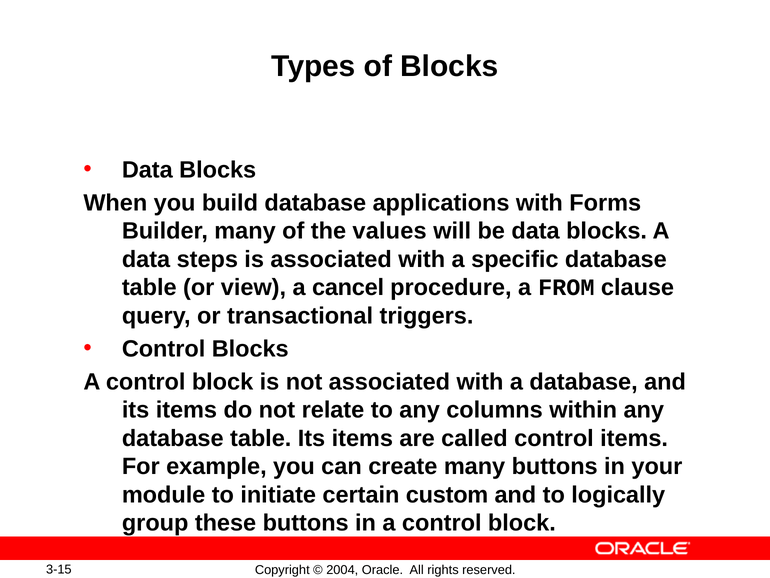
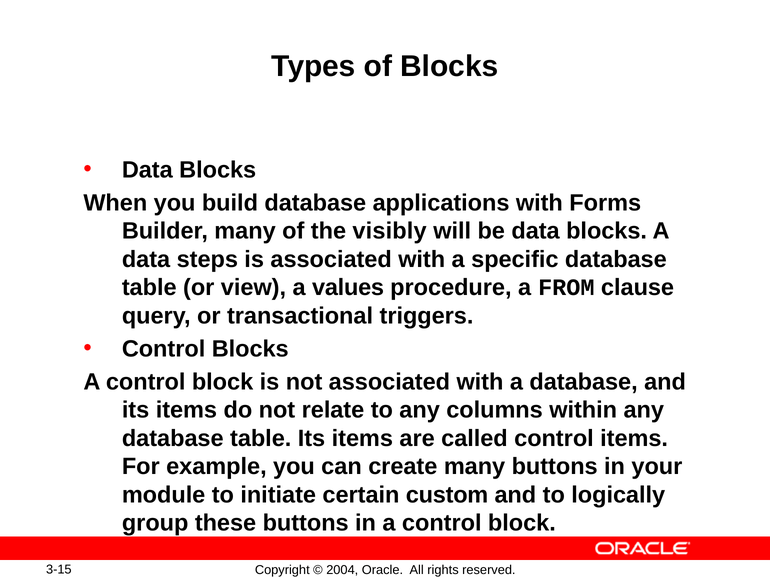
values: values -> visibly (390, 231)
cancel: cancel -> values (348, 287)
